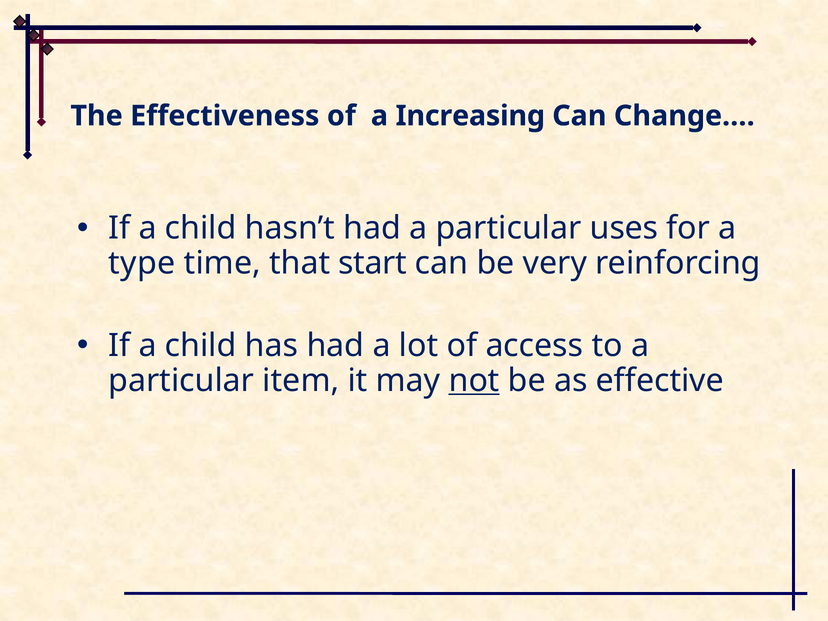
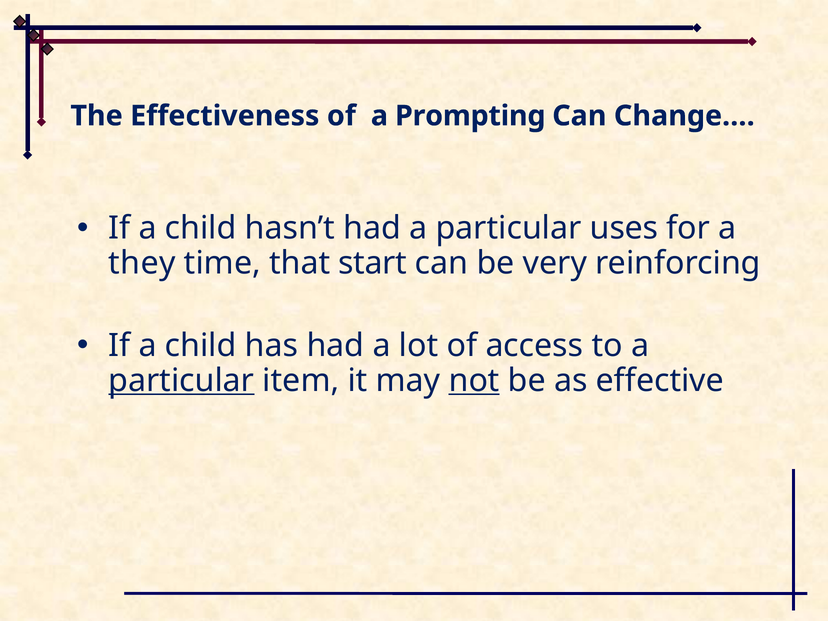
Increasing: Increasing -> Prompting (470, 116)
type: type -> they (142, 263)
particular underline: none -> present (181, 380)
